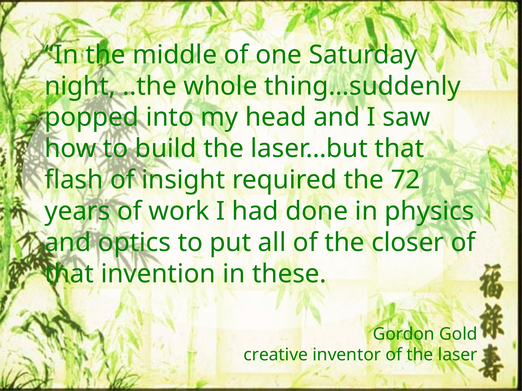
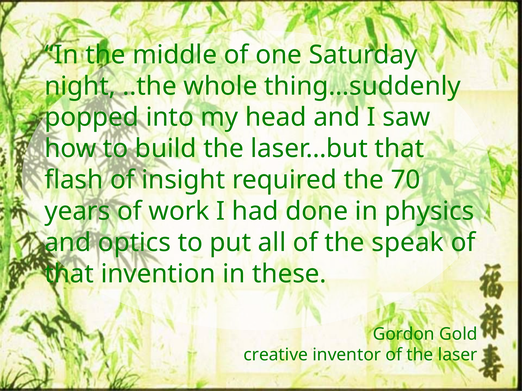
72: 72 -> 70 (406, 180)
closer: closer -> speak (408, 243)
